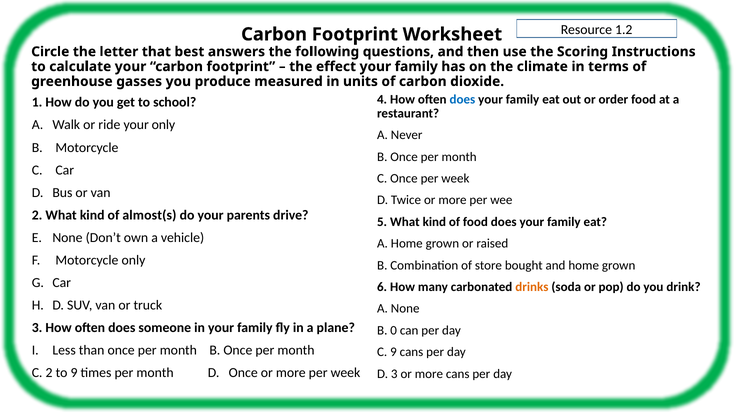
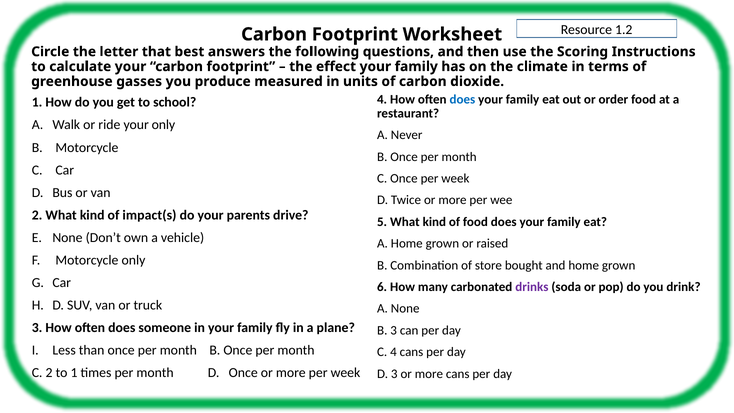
almost(s: almost(s -> impact(s (149, 215)
drinks colour: orange -> purple (532, 287)
B 0: 0 -> 3 (394, 330)
C 9: 9 -> 4 (393, 352)
to 9: 9 -> 1 (74, 373)
